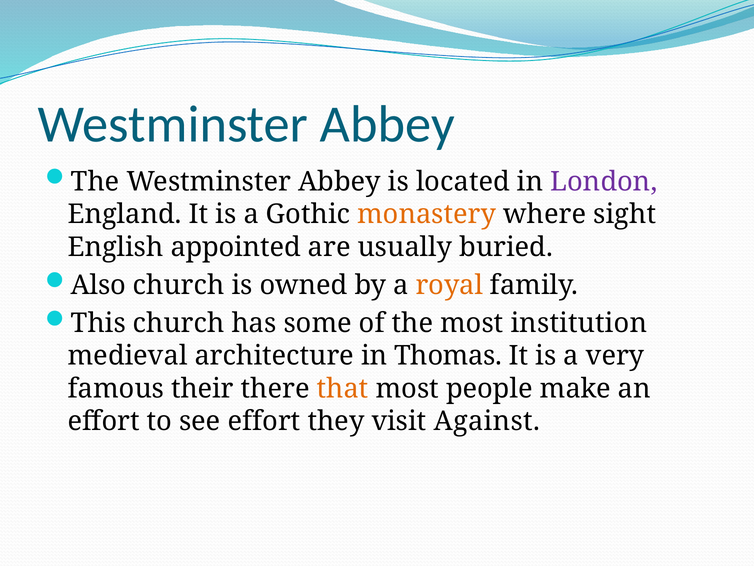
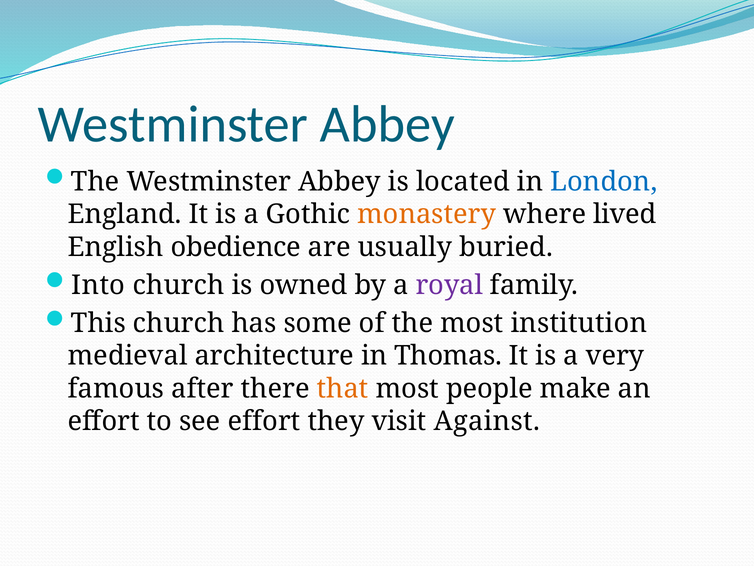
London colour: purple -> blue (604, 182)
sight: sight -> lived (625, 214)
appointed: appointed -> obedience (236, 247)
Also: Also -> Into (98, 285)
royal colour: orange -> purple (449, 285)
their: their -> after (202, 388)
